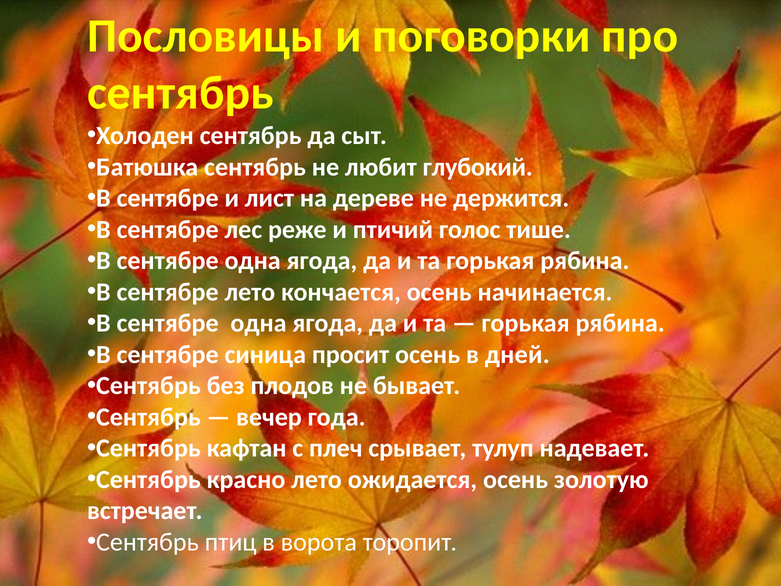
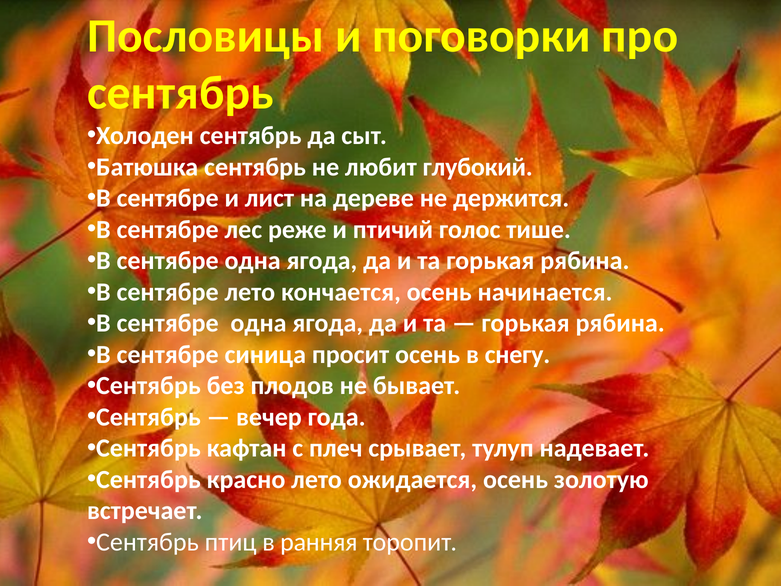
дней: дней -> снегу (517, 354)
ворота: ворота -> ранняя (319, 542)
